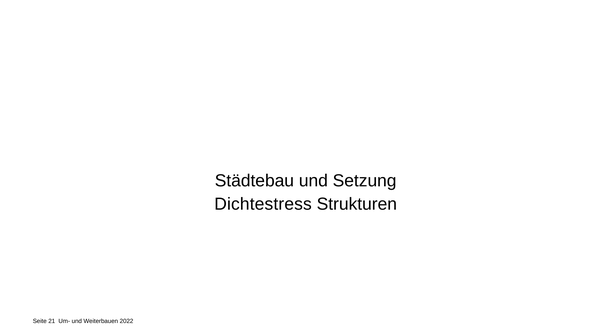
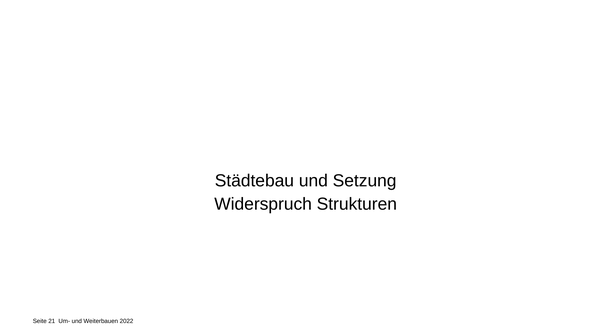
Dichtestress: Dichtestress -> Widerspruch (263, 204)
